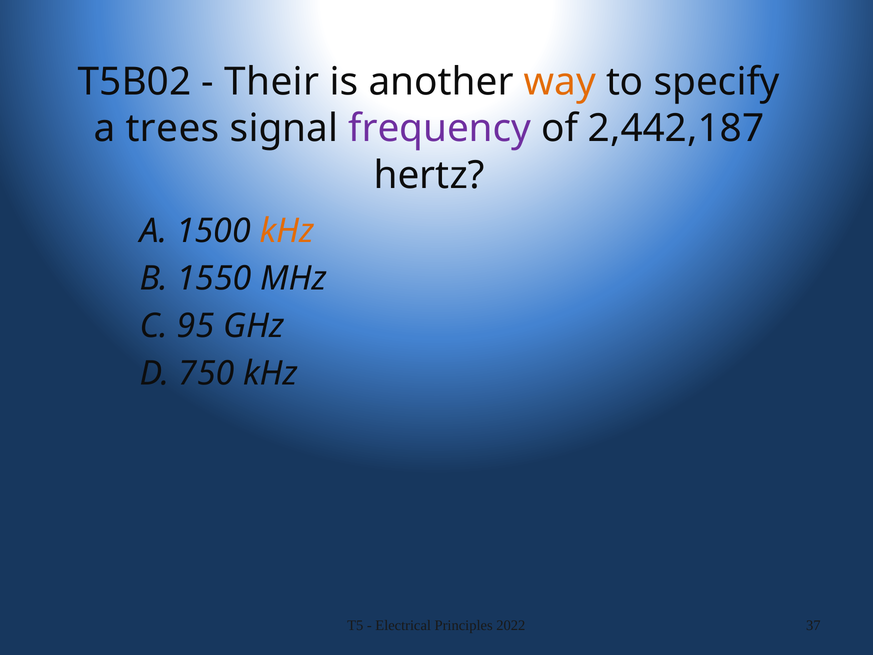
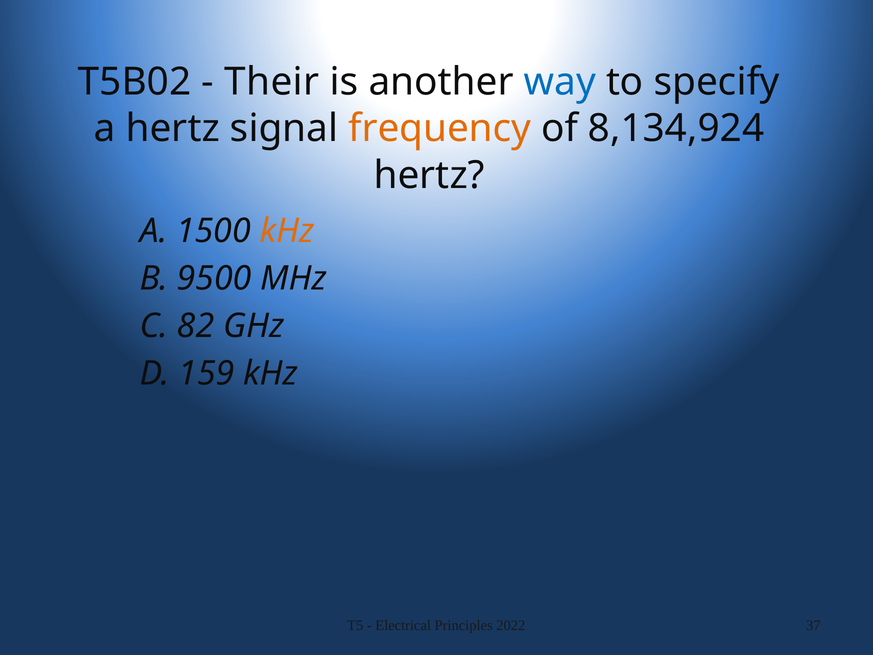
way colour: orange -> blue (560, 82)
a trees: trees -> hertz (173, 129)
frequency colour: purple -> orange (440, 129)
2,442,187: 2,442,187 -> 8,134,924 (676, 129)
1550: 1550 -> 9500 (214, 278)
95: 95 -> 82 (196, 326)
750: 750 -> 159 (206, 373)
